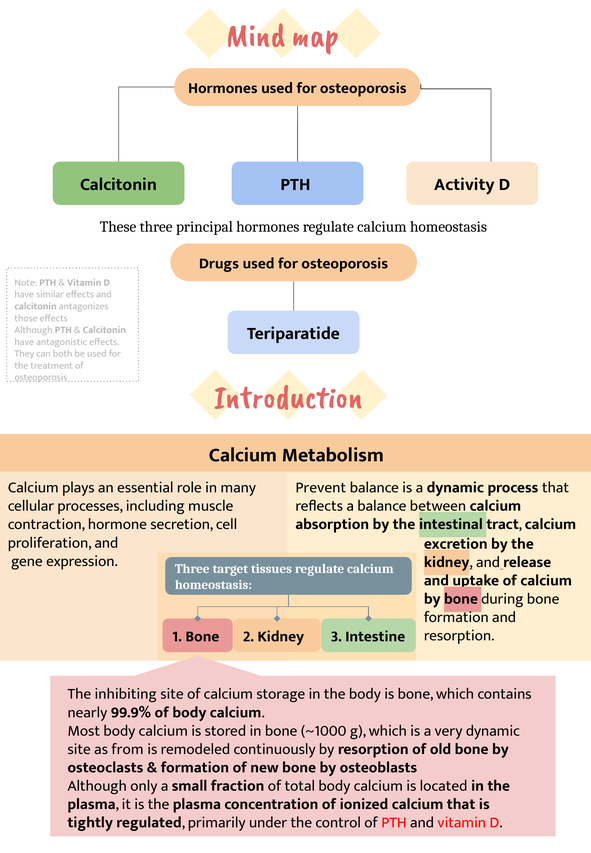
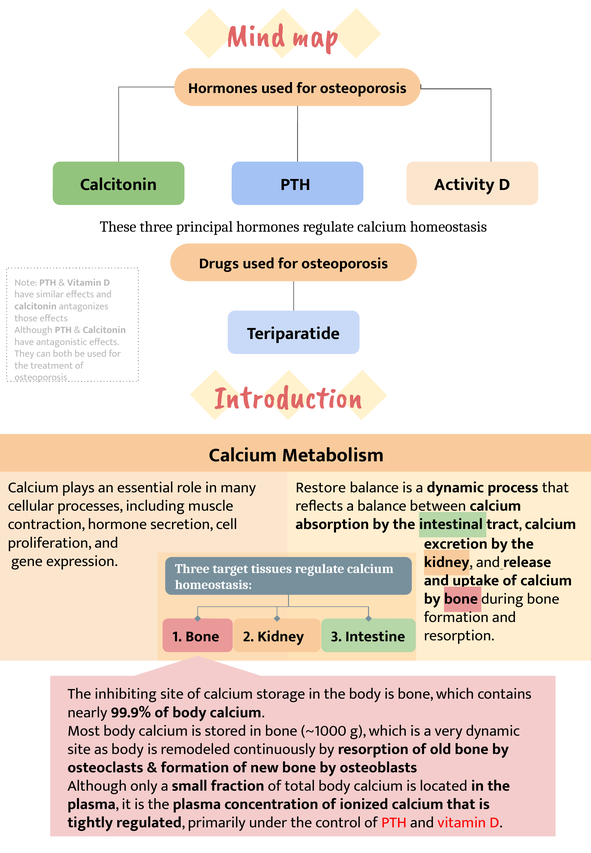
Prevent: Prevent -> Restore (321, 488)
as from: from -> body (128, 749)
